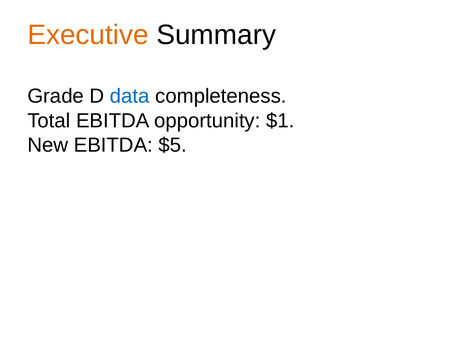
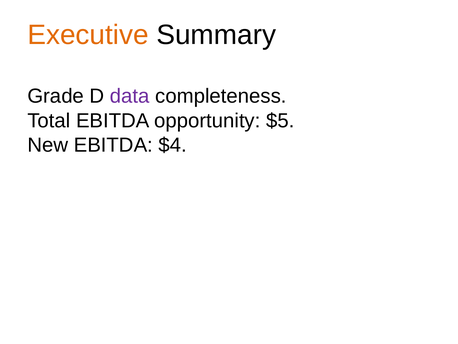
data colour: blue -> purple (130, 96)
$1: $1 -> $5 (280, 120)
$5: $5 -> $4 (173, 145)
